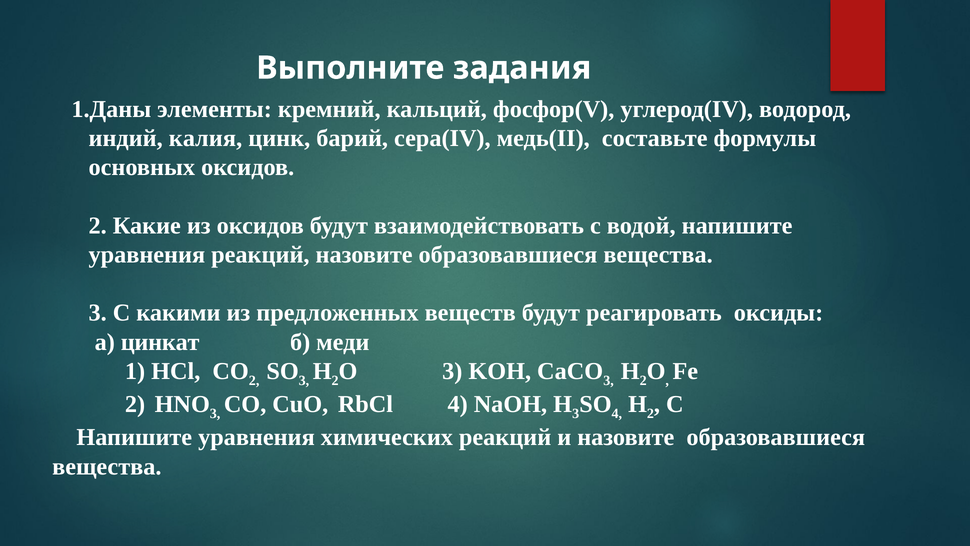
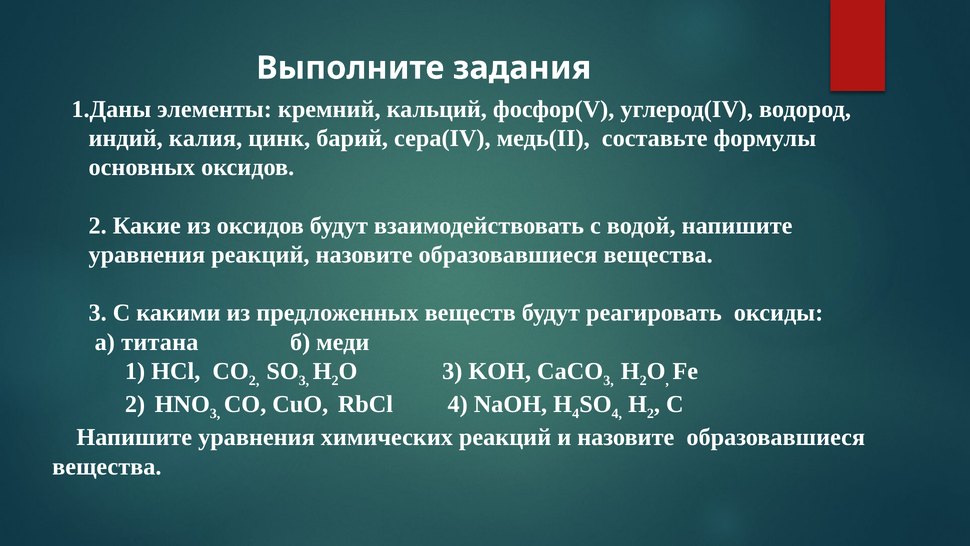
цинкат: цинкат -> титана (160, 342)
3: 3 -> 4 (576, 413)
